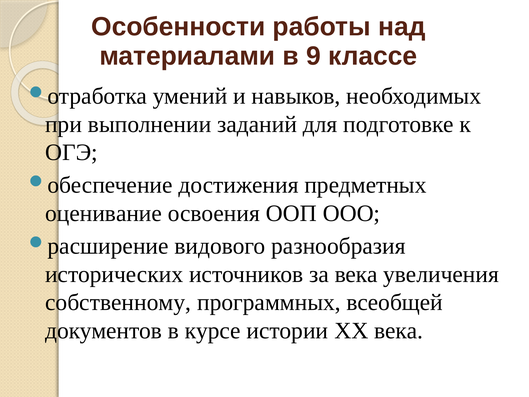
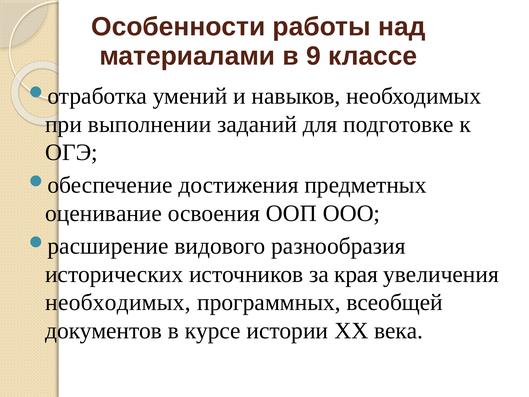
за века: века -> края (356, 274)
собственному: собственному -> необходимых (118, 302)
